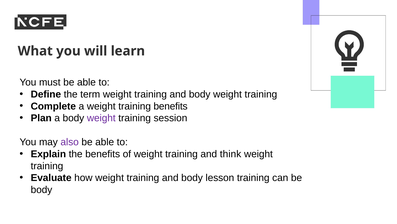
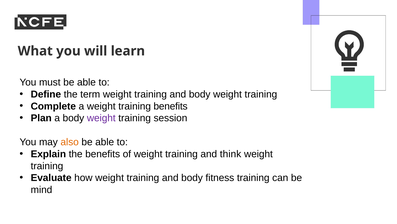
also colour: purple -> orange (70, 142)
lesson: lesson -> fitness (220, 177)
body: body -> mind (41, 189)
